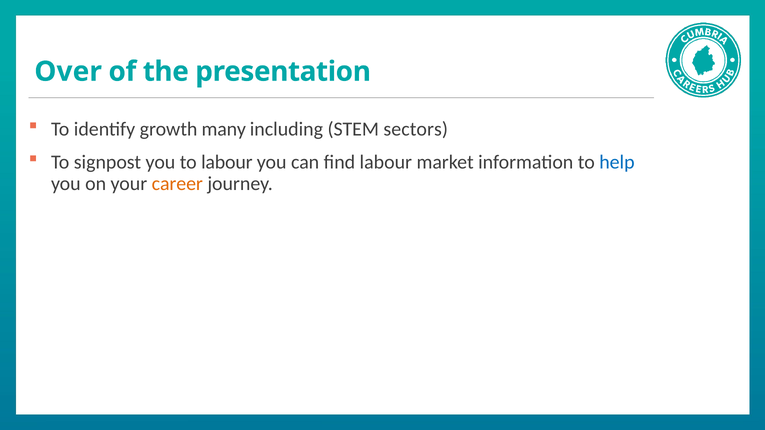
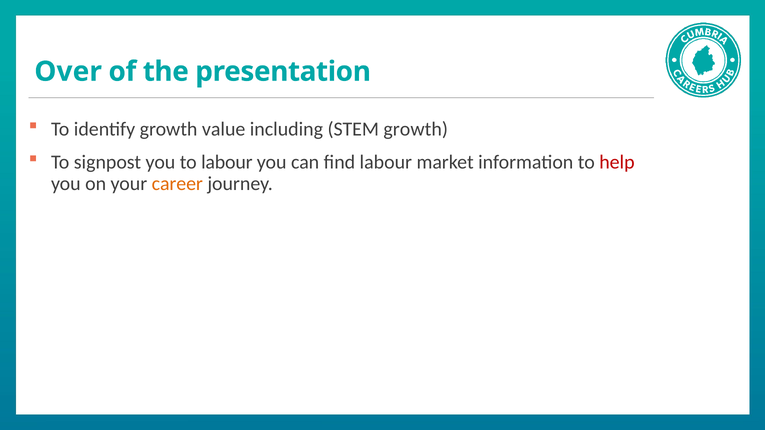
many: many -> value (224, 129)
STEM sectors: sectors -> growth (416, 129)
help colour: blue -> red (617, 162)
